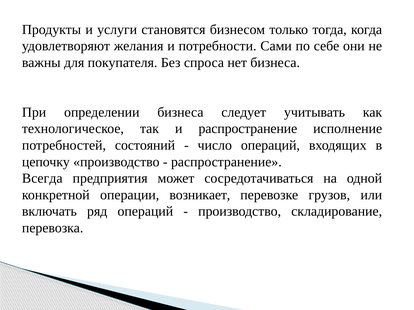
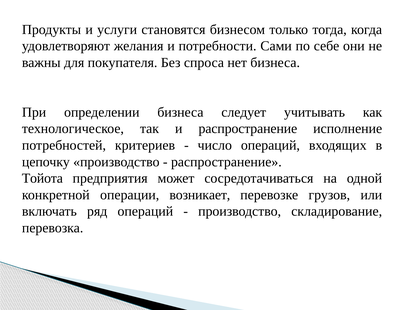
состояний: состояний -> критериев (145, 146)
Всегда: Всегда -> Тойота (42, 179)
